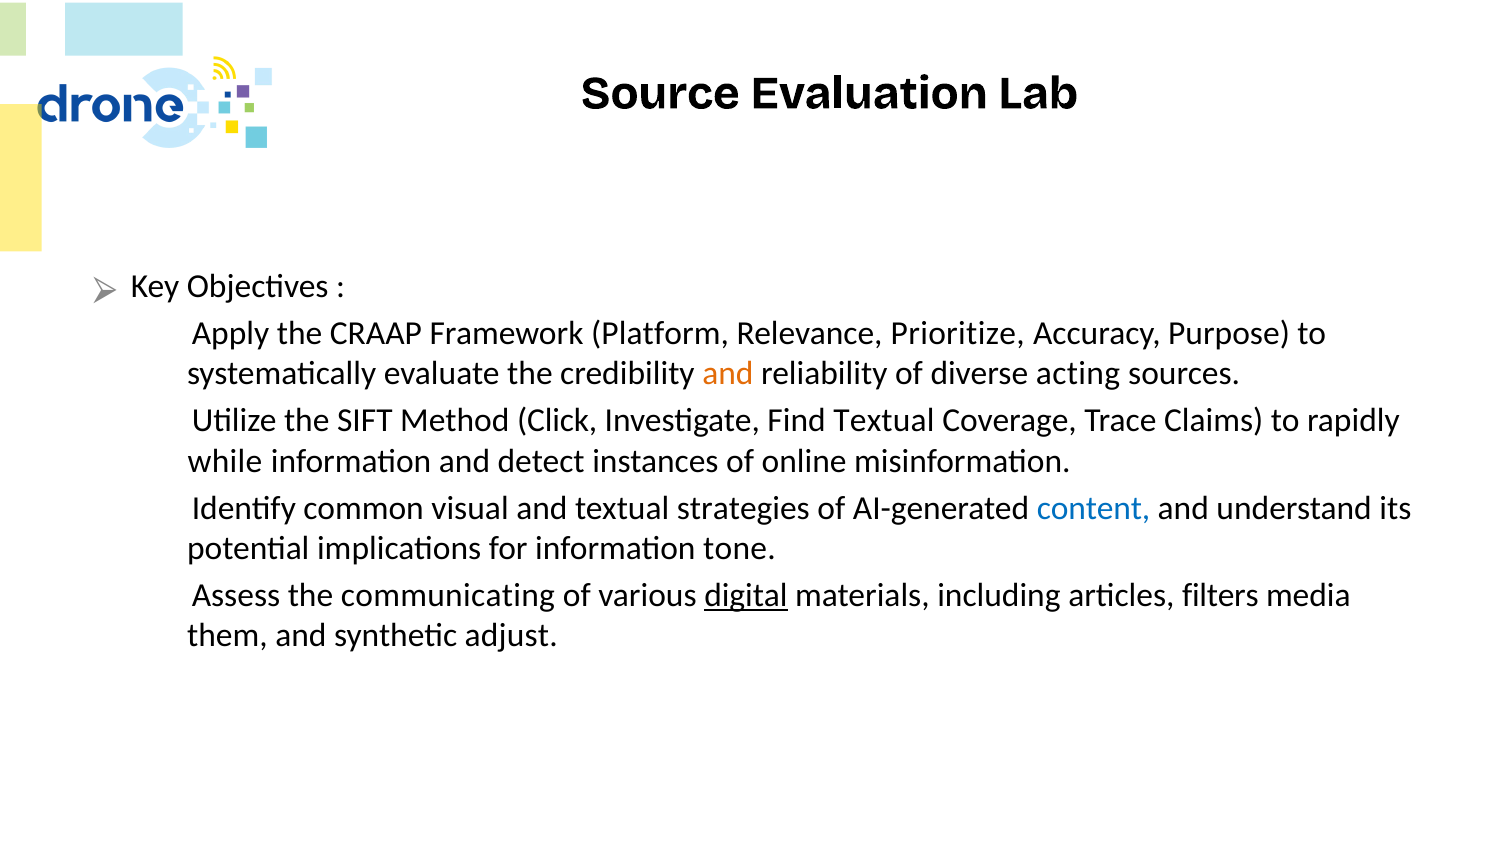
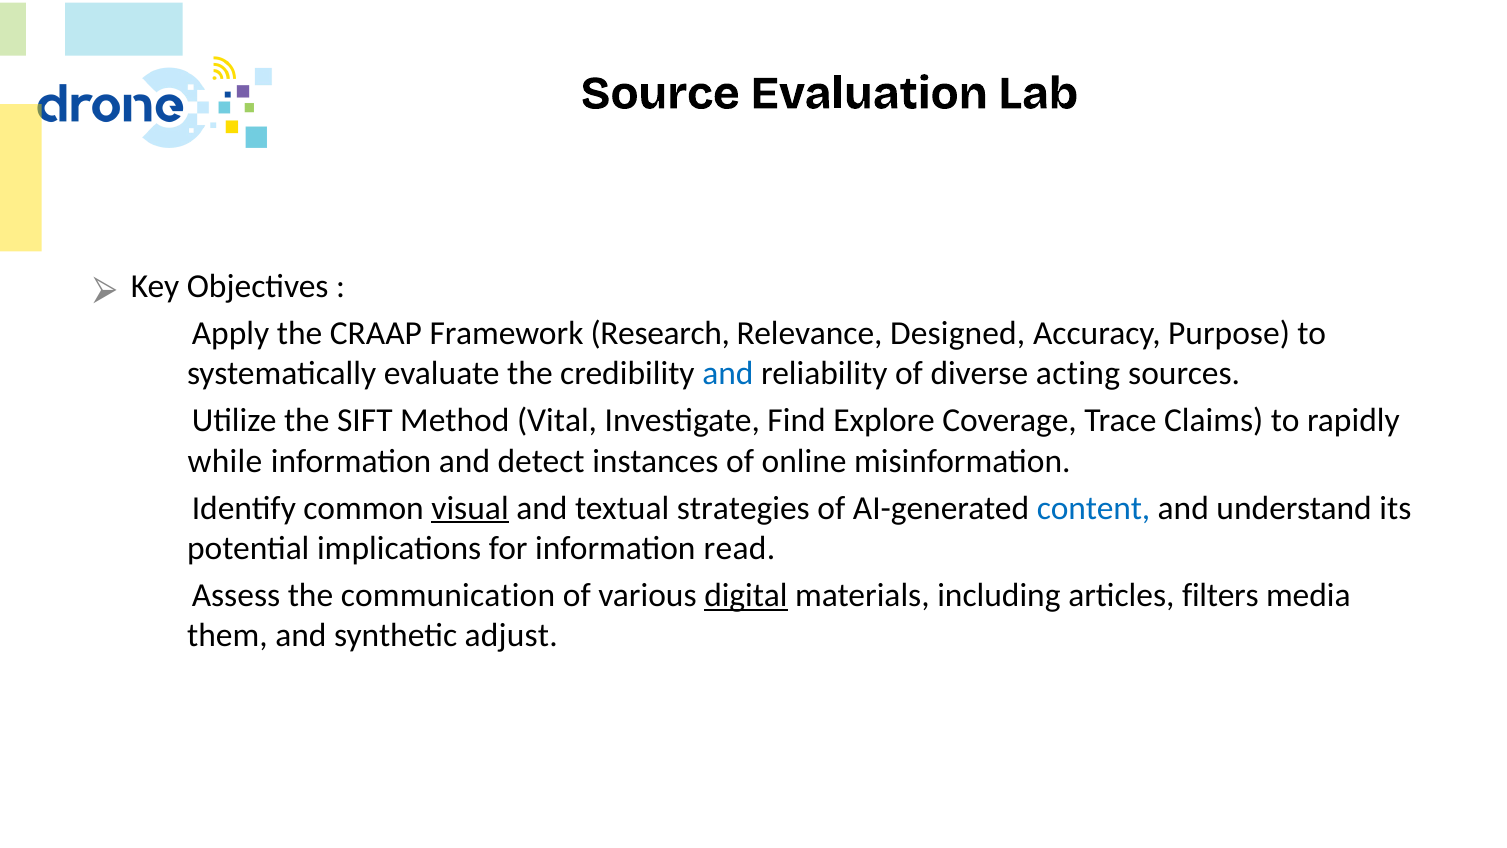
Platform: Platform -> Research (660, 334)
Prioritize: Prioritize -> Designed (958, 334)
and colour: orange -> blue (728, 374)
Click: Click -> Vital (557, 421)
Find Textual: Textual -> Explore (884, 421)
visual underline: none -> present (470, 508)
tone: tone -> read (739, 548)
communicating: communicating -> communication (448, 595)
